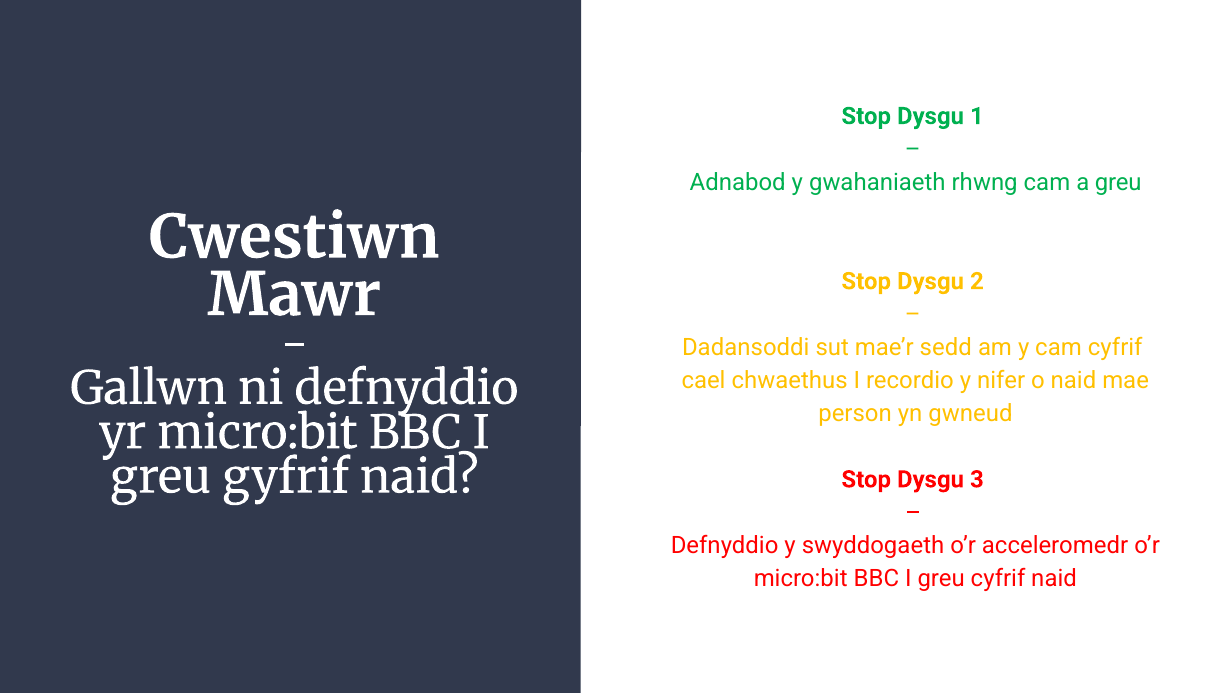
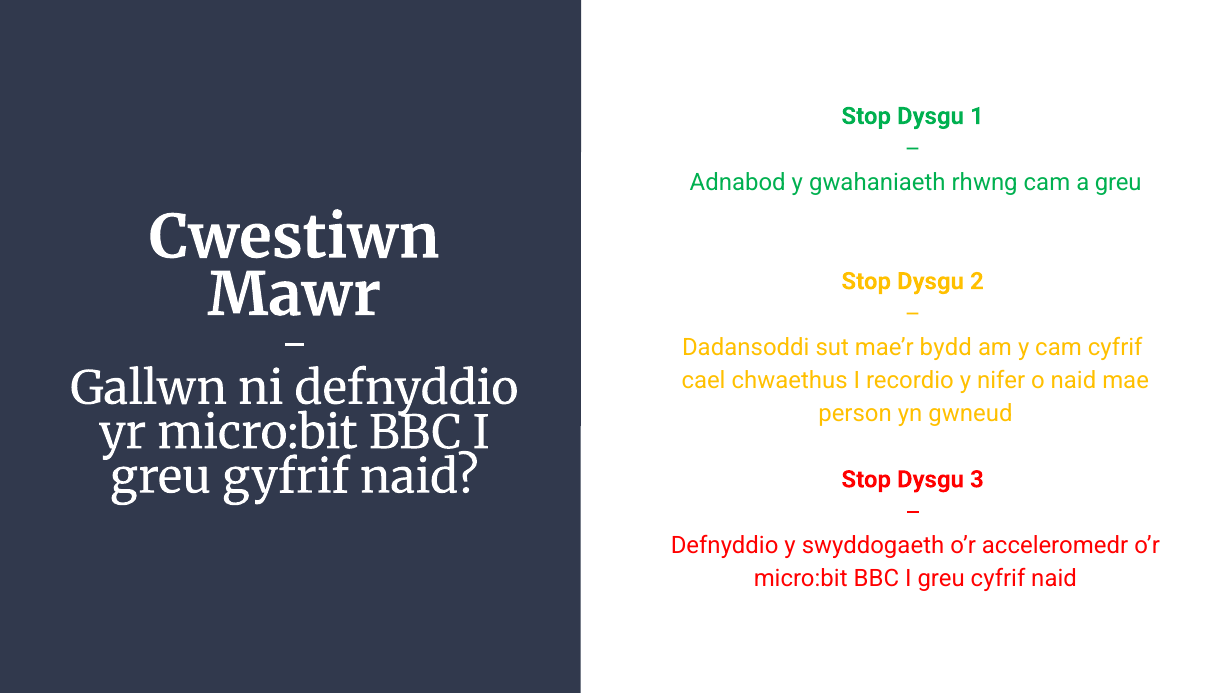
sedd: sedd -> bydd (946, 347)
